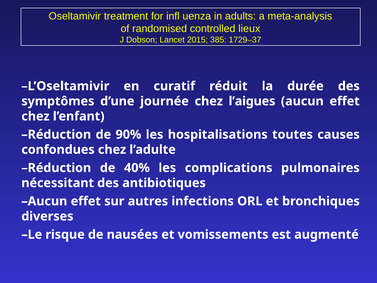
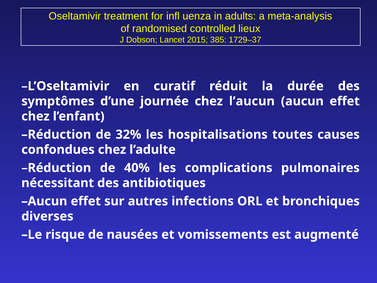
l’aigues: l’aigues -> l’aucun (252, 101)
90%: 90% -> 32% (128, 134)
